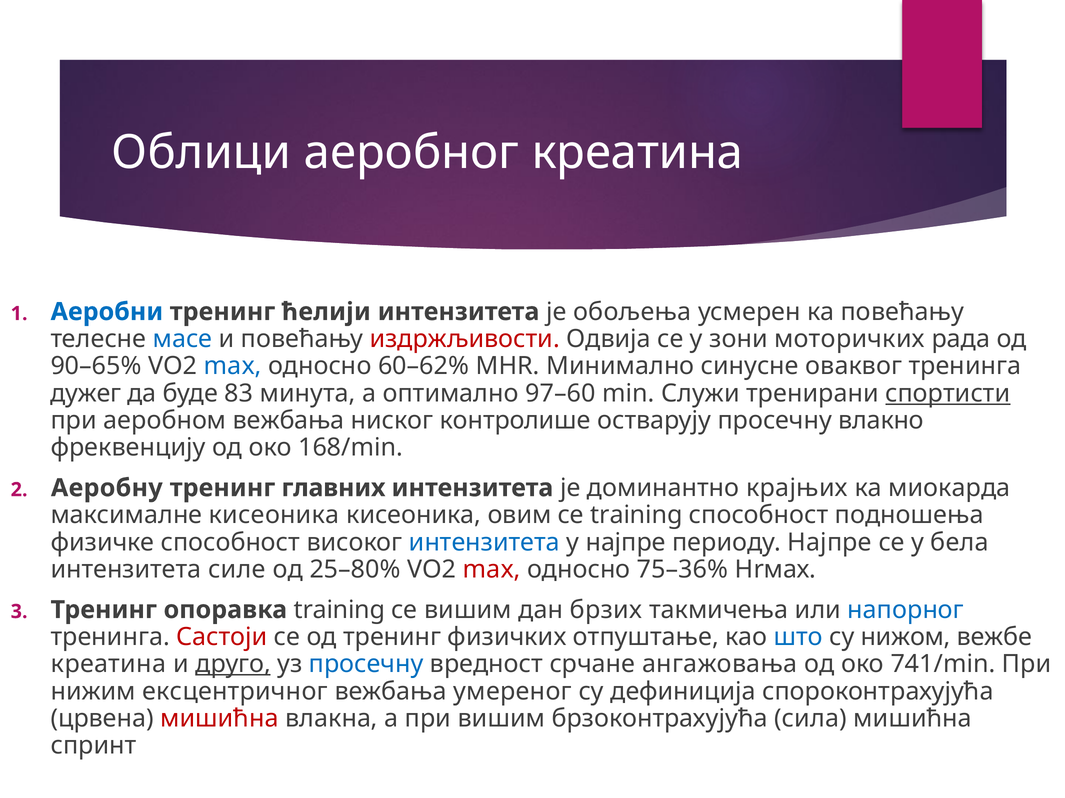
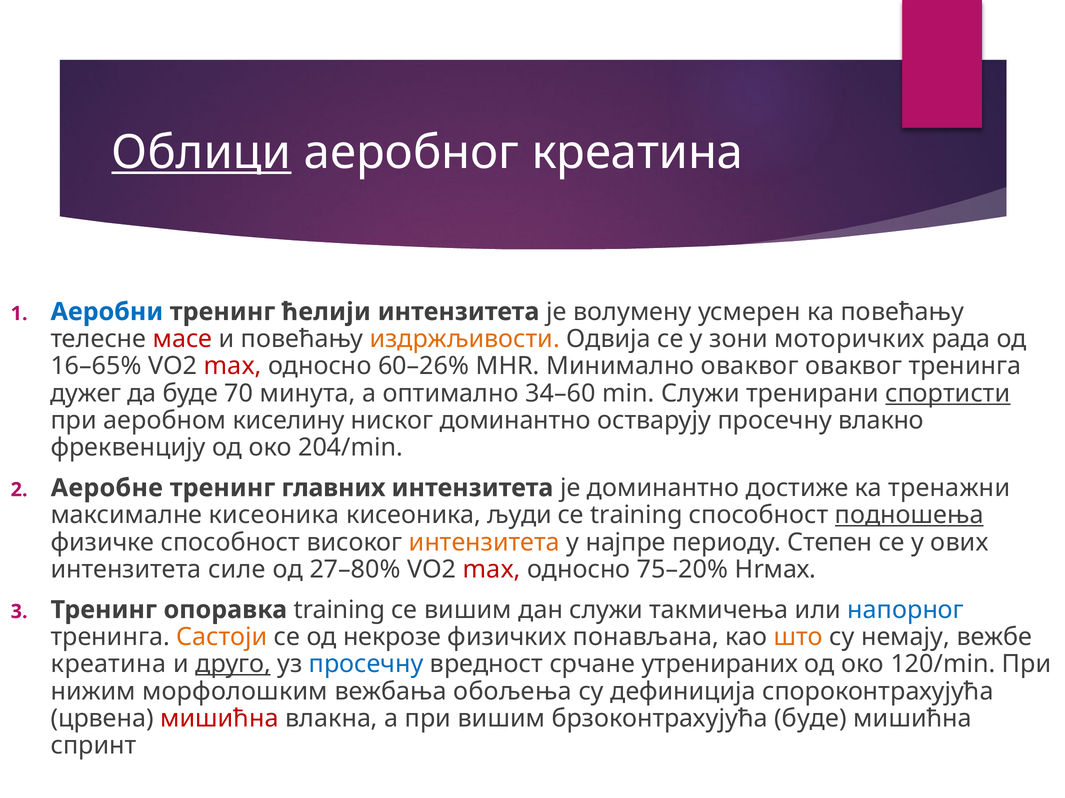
Облици underline: none -> present (201, 153)
обољења: обољења -> волумену (632, 312)
масе colour: blue -> red (183, 339)
издржљивости colour: red -> orange (465, 339)
90–65%: 90–65% -> 16–65% (96, 366)
max colour: blue -> red (233, 366)
60–62%: 60–62% -> 60–26% (424, 366)
Минимално синусне: синусне -> оваквог (750, 366)
83: 83 -> 70 (239, 394)
97–60: 97–60 -> 34–60 (560, 394)
аеробном вежбања: вежбања -> киселину (289, 421)
ниског контролише: контролише -> доминантно (515, 421)
168/min: 168/min -> 204/min (351, 448)
Аеробну: Аеробну -> Аеробне (107, 488)
крајњих: крајњих -> достиже (797, 488)
миокарда: миокарда -> тренажни (949, 488)
овим: овим -> људи (520, 516)
подношења underline: none -> present (909, 516)
интензитета colour: blue -> orange (484, 543)
периоду Најпре: Најпре -> Степен (830, 543)
бела: бела -> ових (960, 543)
25–80%: 25–80% -> 27–80% (355, 570)
75–36%: 75–36% -> 75–20% (683, 570)
дан брзих: брзих -> служи (606, 610)
Састоји colour: red -> orange (222, 638)
од тренинг: тренинг -> некрозе (392, 638)
отпуштање: отпуштање -> понављана (646, 638)
што colour: blue -> orange (798, 638)
нижом: нижом -> немају (906, 638)
ангажовања: ангажовања -> утренираних (720, 665)
741/min: 741/min -> 120/min (943, 665)
ексцентричног: ексцентричног -> морфолошким (235, 692)
умереног: умереног -> обољења (513, 692)
брзоконтрахујућа сила: сила -> буде (811, 719)
